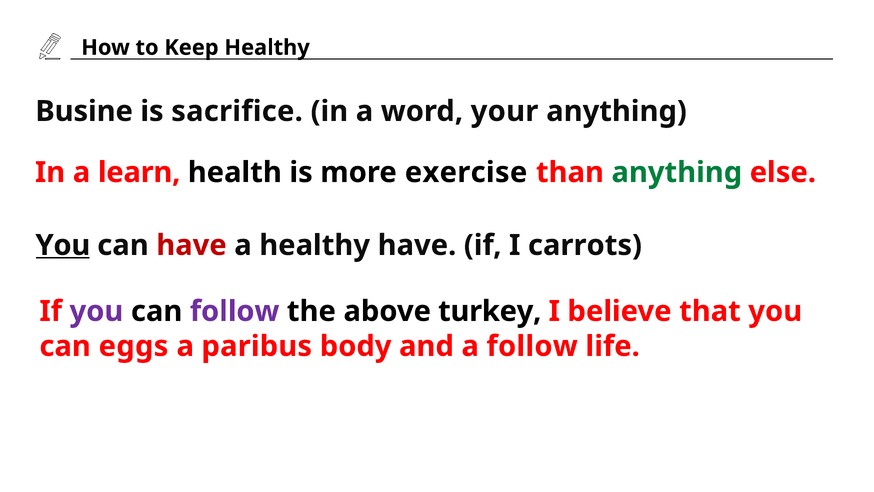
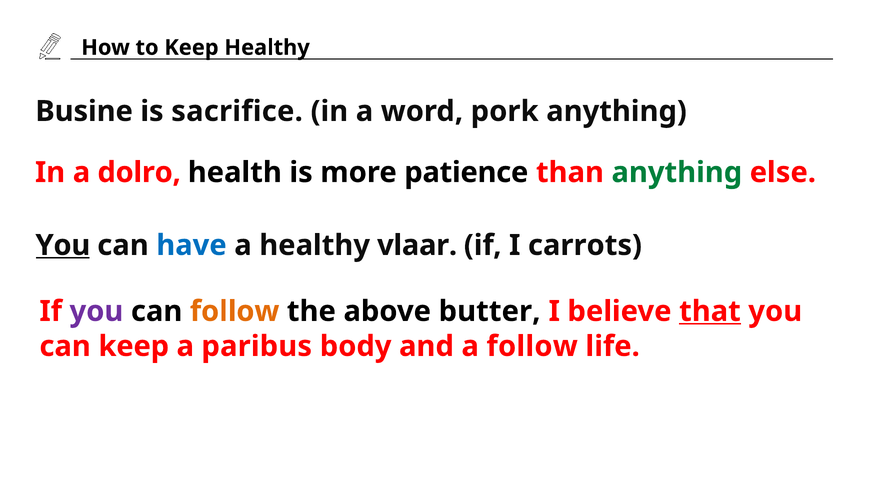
your: your -> pork (505, 111)
learn: learn -> dolro (139, 172)
exercise: exercise -> patience (466, 172)
have colour: red -> blue (191, 245)
healthy have: have -> vlaar (417, 245)
follow colour: purple -> orange (235, 311)
turkey: turkey -> butter (490, 311)
that underline: none -> present (710, 311)
can eggs: eggs -> keep (134, 346)
